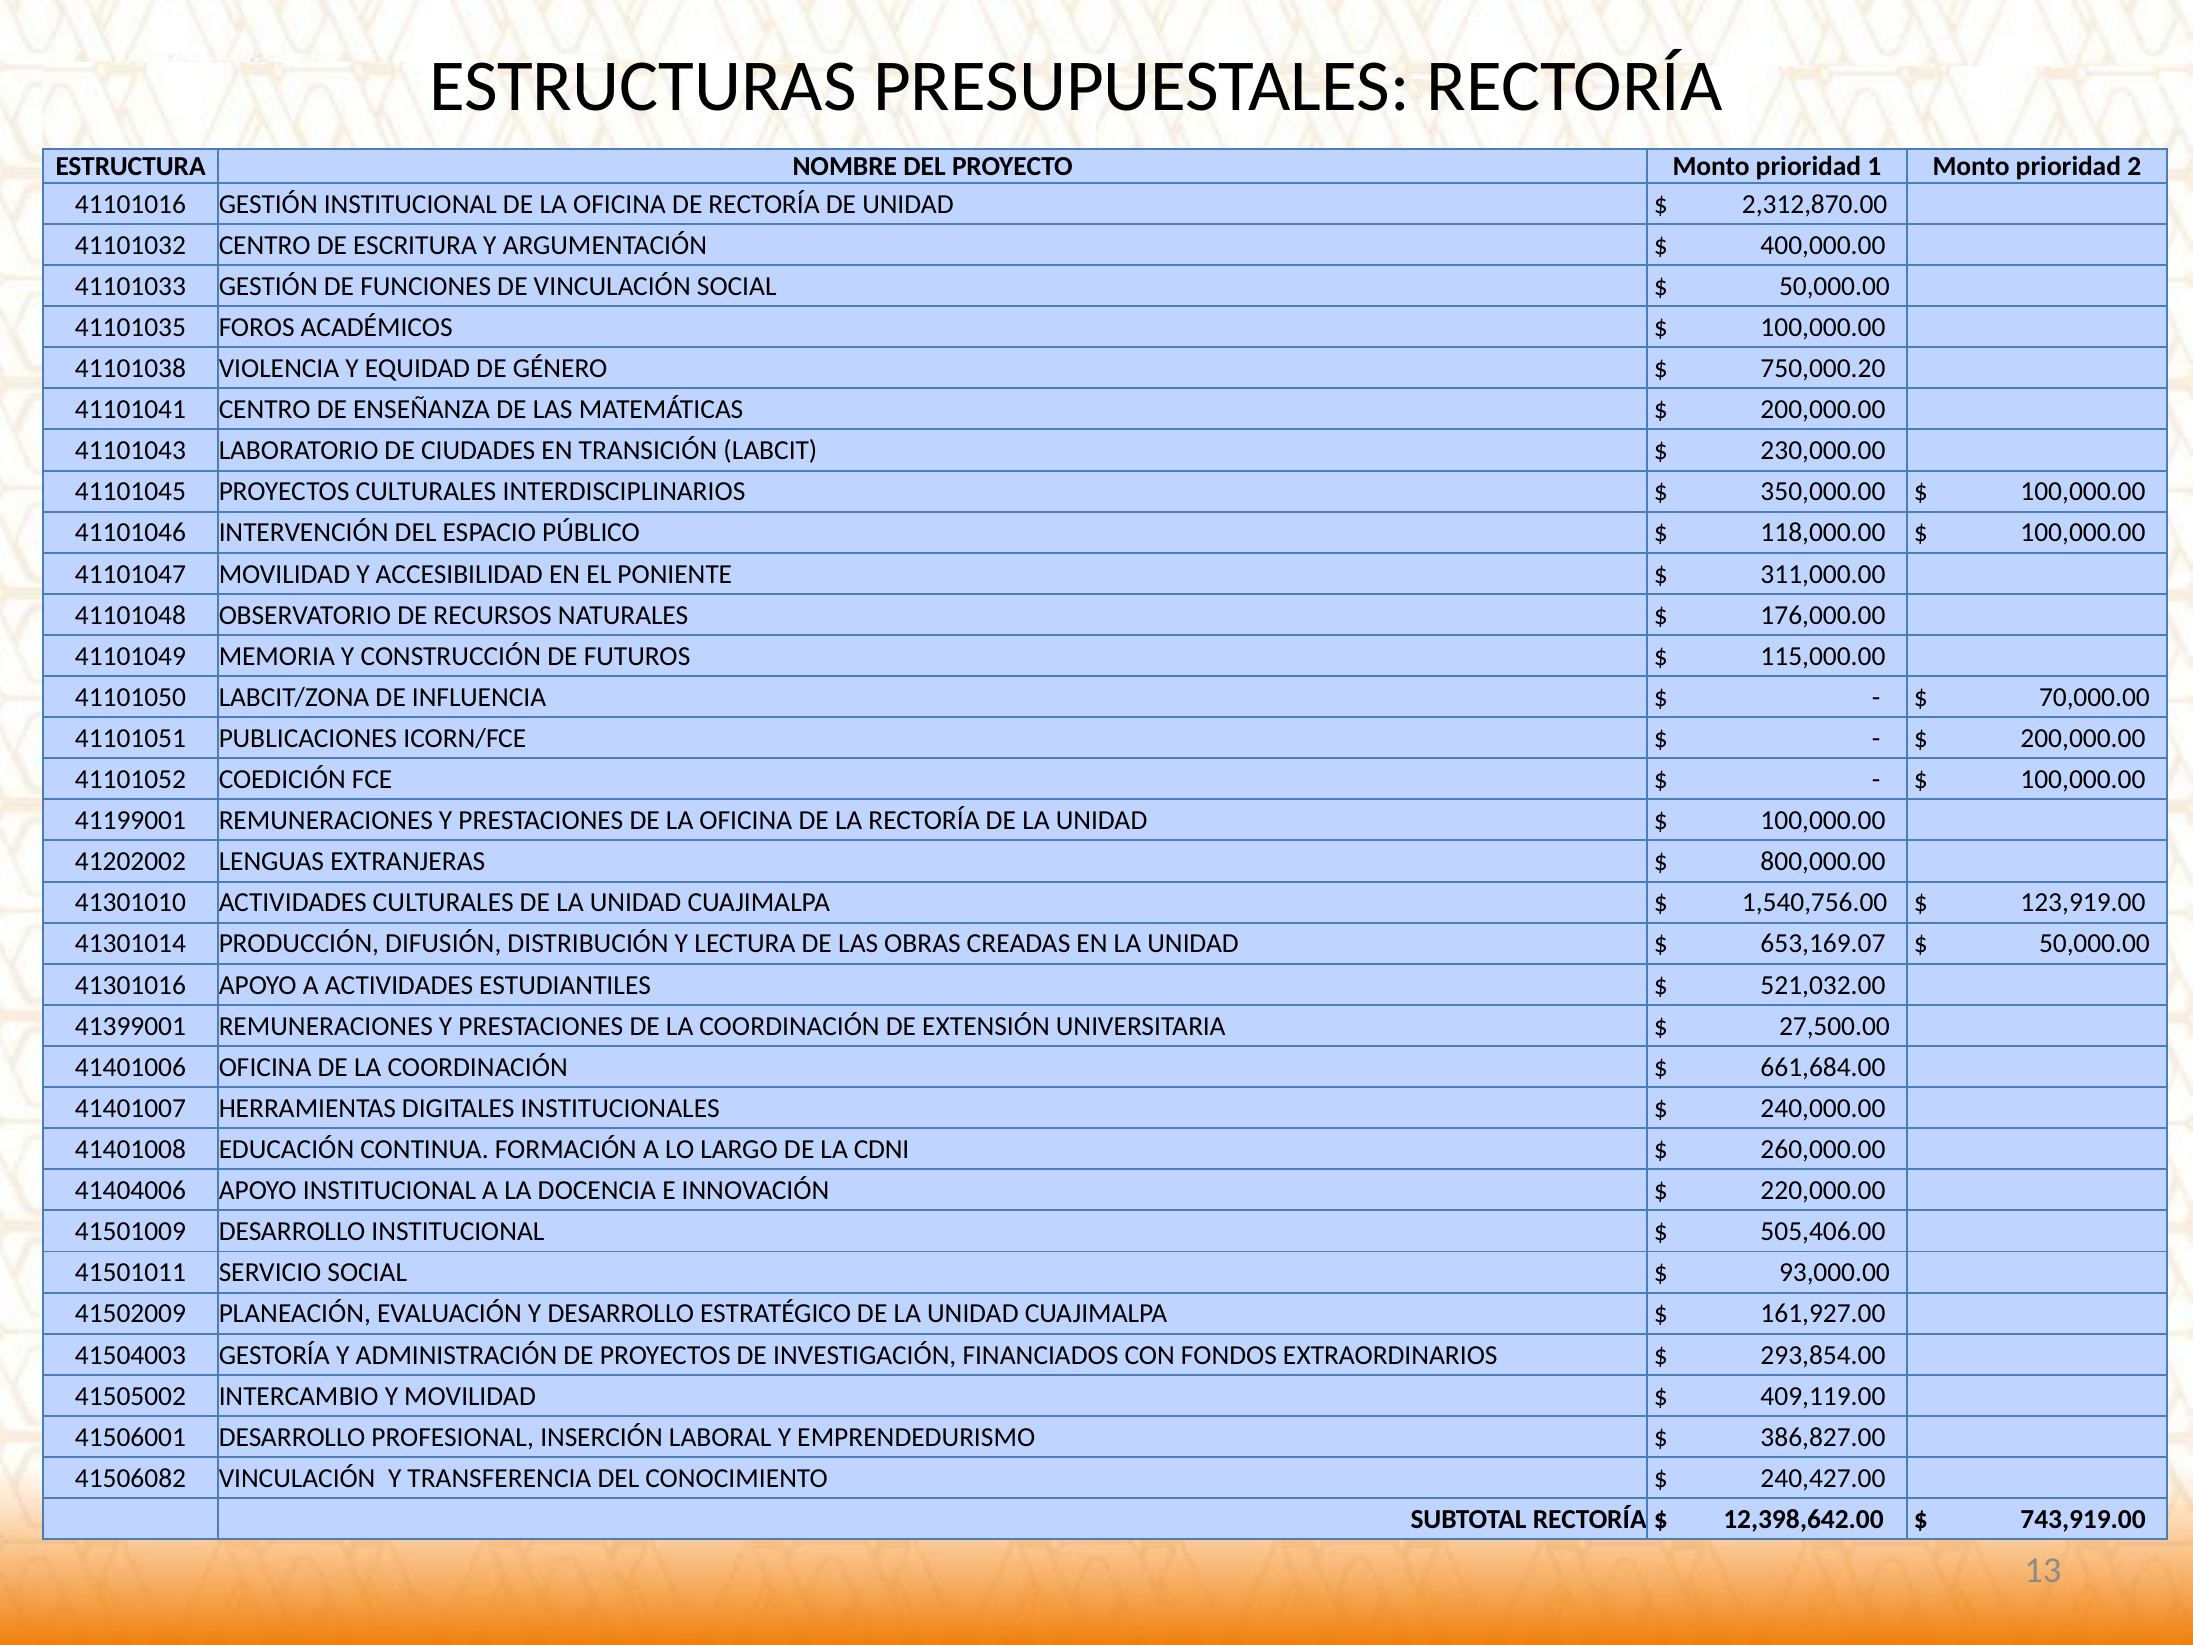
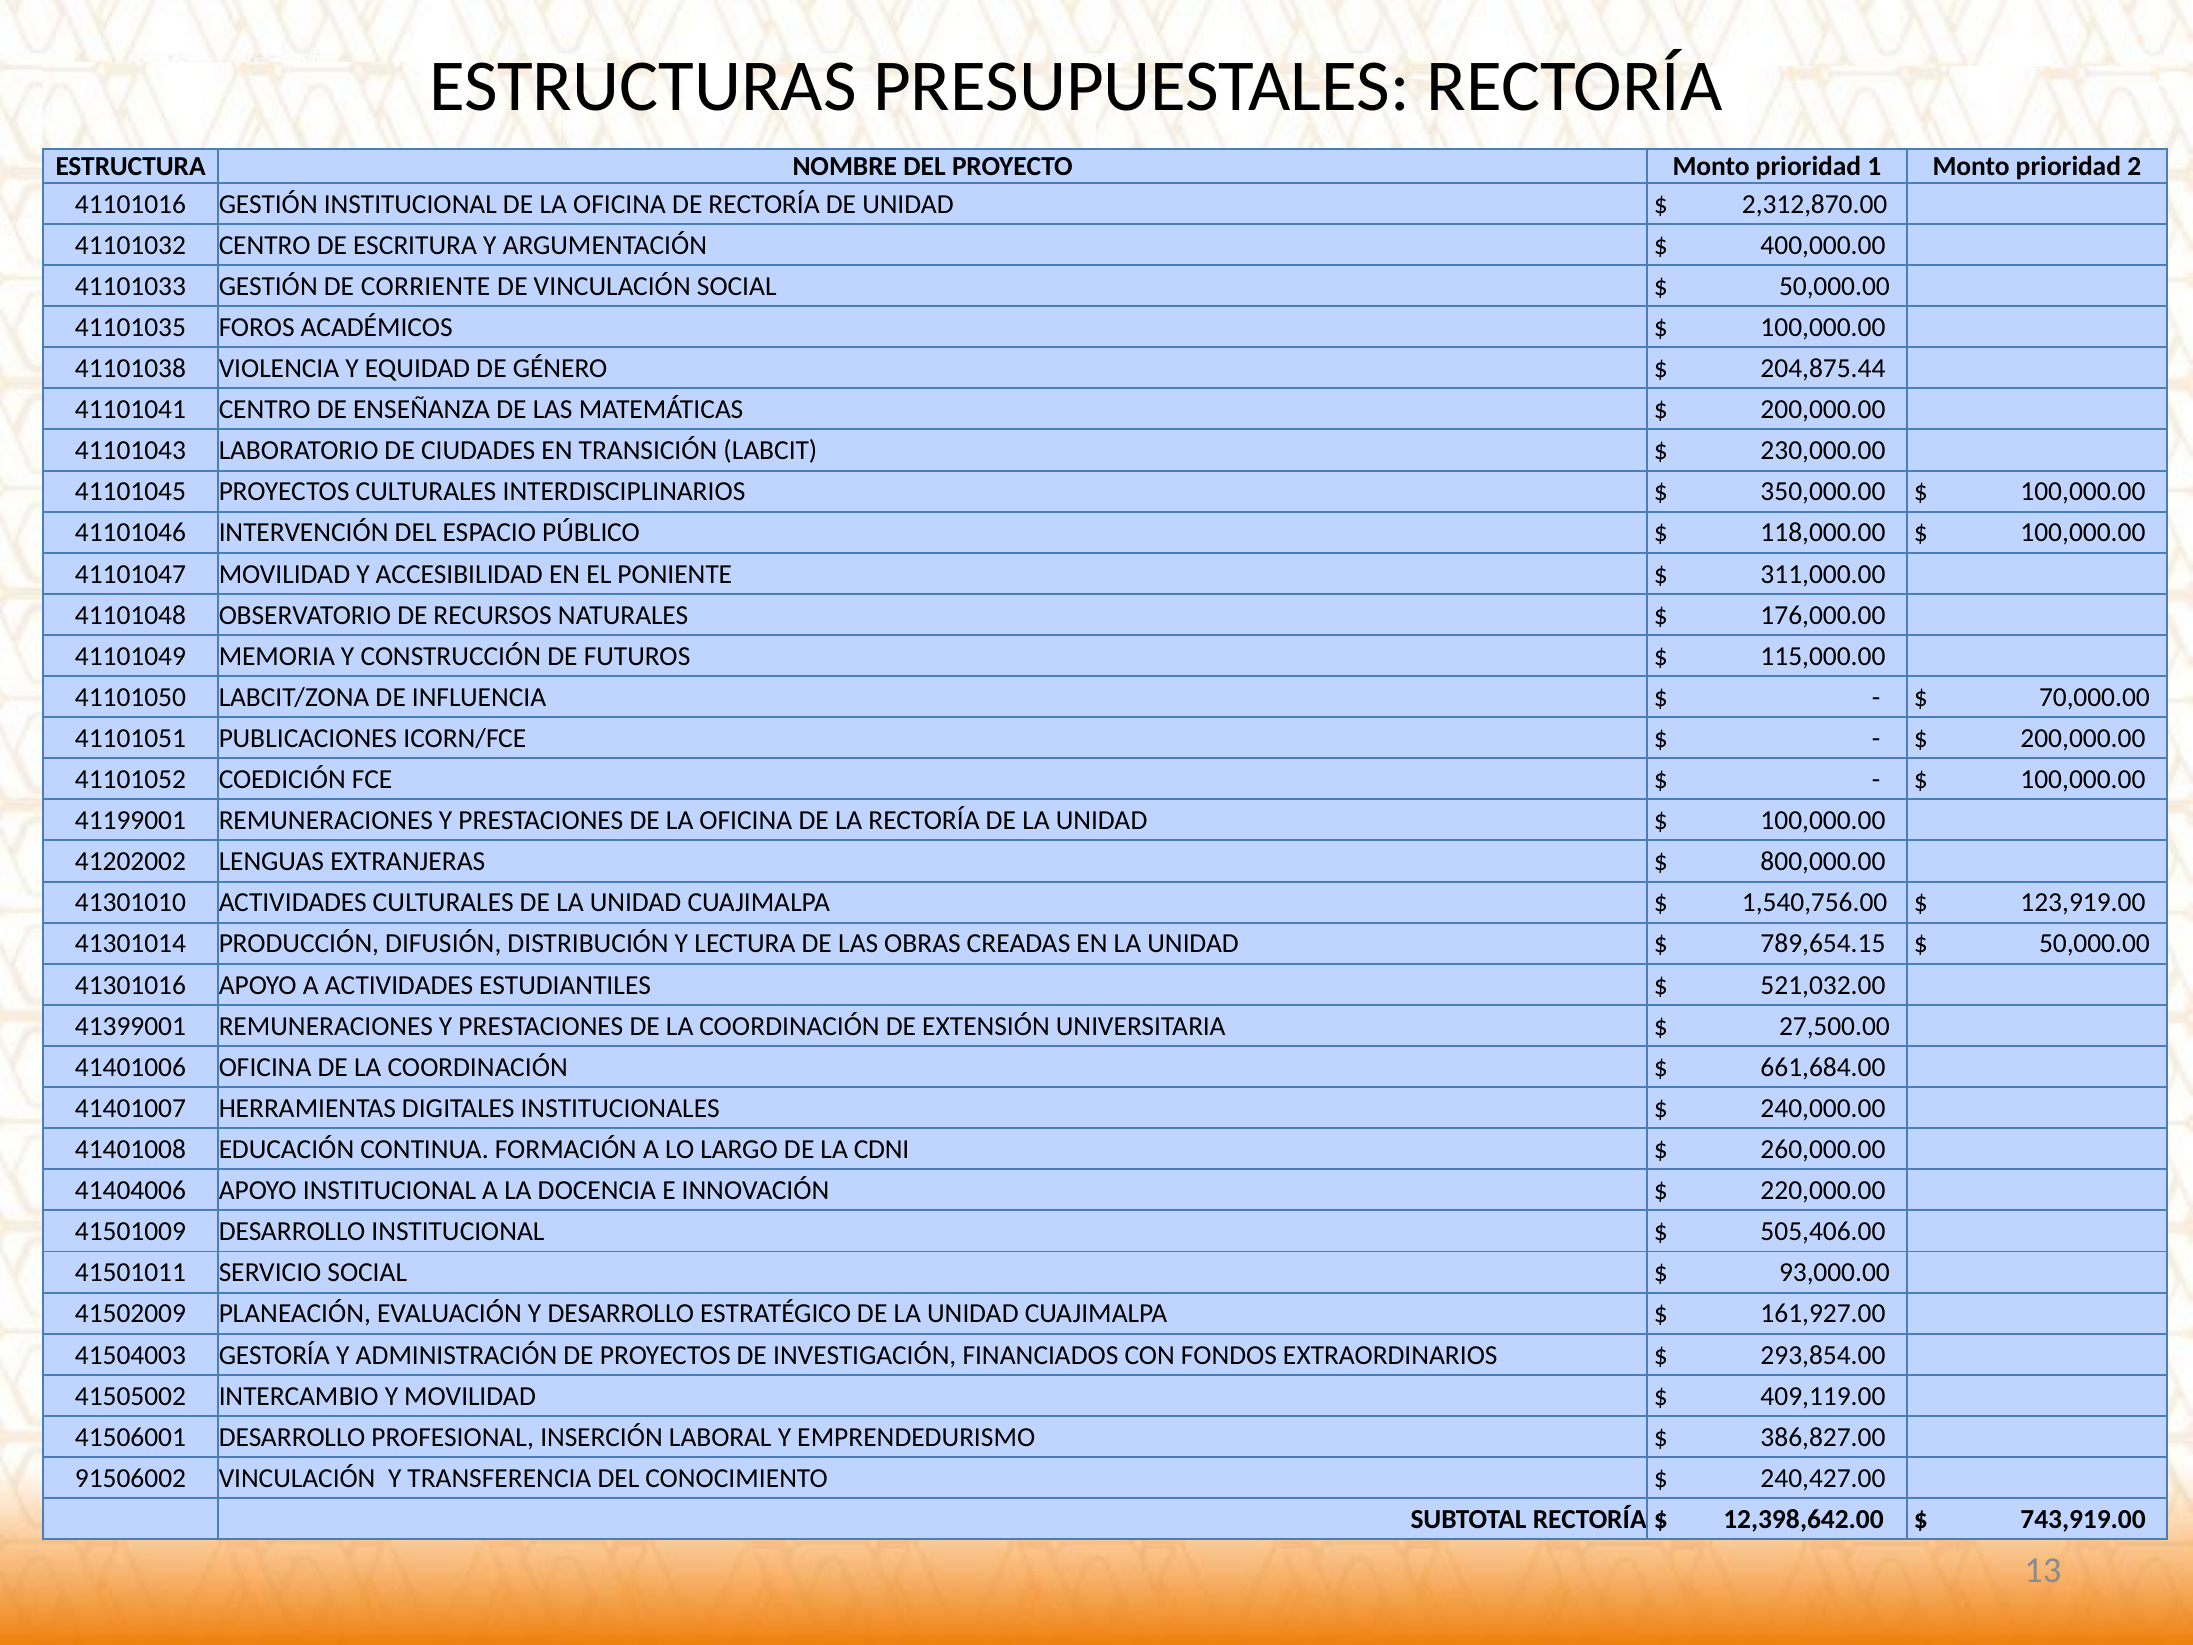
FUNCIONES: FUNCIONES -> CORRIENTE (426, 286)
750,000.20: 750,000.20 -> 204,875.44 (1823, 368)
653,169.07: 653,169.07 -> 789,654.15 (1823, 944)
41506082: 41506082 -> 91506002 (130, 1478)
